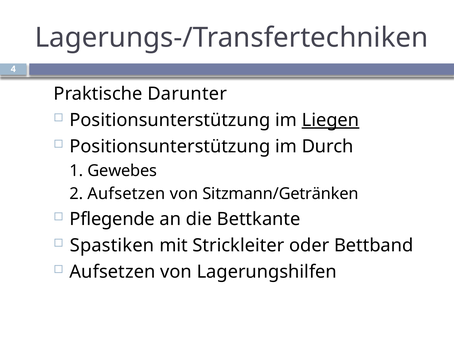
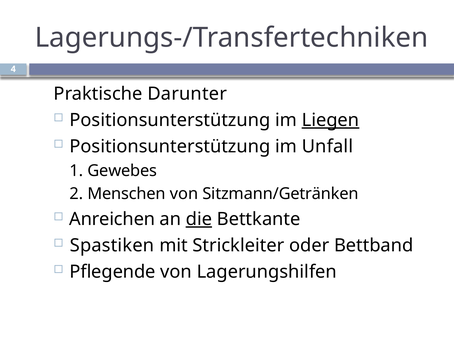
Durch: Durch -> Unfall (327, 147)
2 Aufsetzen: Aufsetzen -> Menschen (127, 194)
Pflegende: Pflegende -> Anreichen (112, 219)
die underline: none -> present (199, 219)
Aufsetzen: Aufsetzen -> Pflegende (113, 272)
